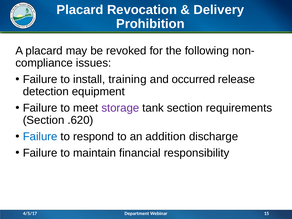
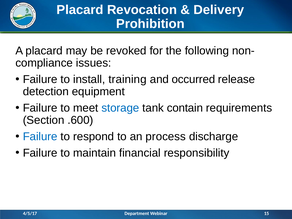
storage colour: purple -> blue (120, 108)
tank section: section -> contain (185, 108)
.620: .620 -> .600 (80, 120)
addition: addition -> process (166, 137)
